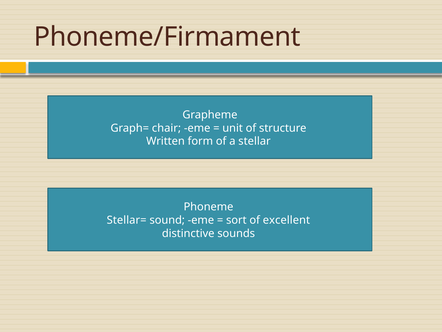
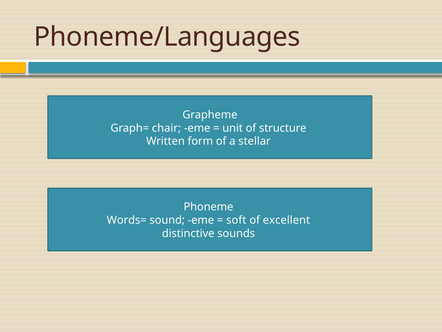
Phoneme/Firmament: Phoneme/Firmament -> Phoneme/Languages (167, 37)
Stellar=: Stellar= -> Words= (127, 220)
sort: sort -> soft (236, 220)
